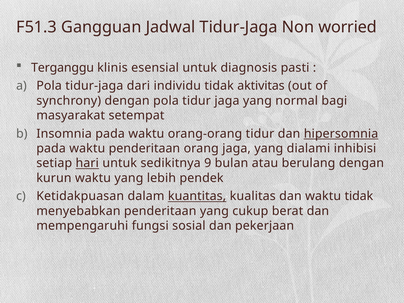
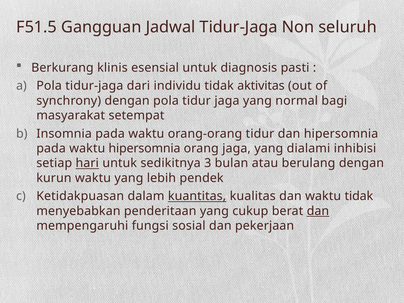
F51.3: F51.3 -> F51.5 (37, 27)
worried: worried -> seluruh (348, 27)
Terganggu: Terganggu -> Berkurang (62, 68)
hipersomnia underline: present -> none (341, 134)
waktu penderitaan: penderitaan -> hipersomnia (145, 148)
9: 9 -> 3 (208, 163)
dan underline: none -> present (318, 211)
